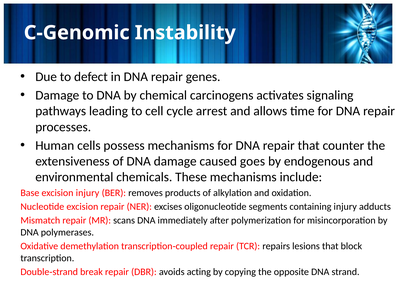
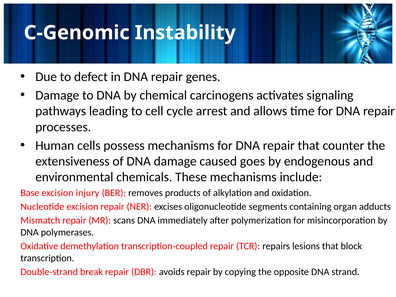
containing injury: injury -> organ (345, 207)
avoids acting: acting -> repair (199, 272)
